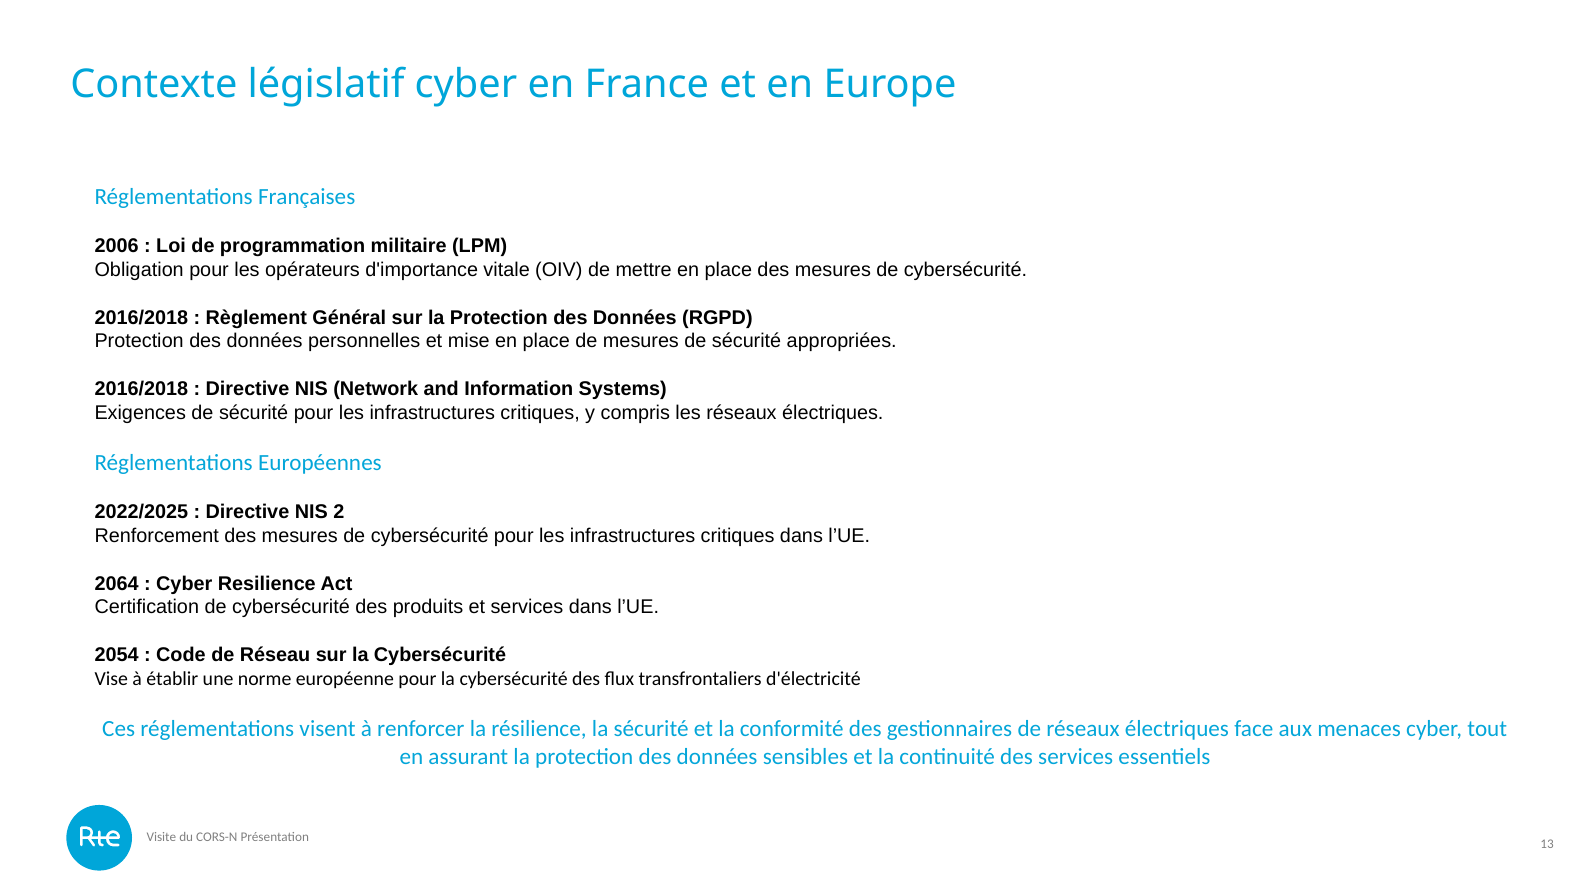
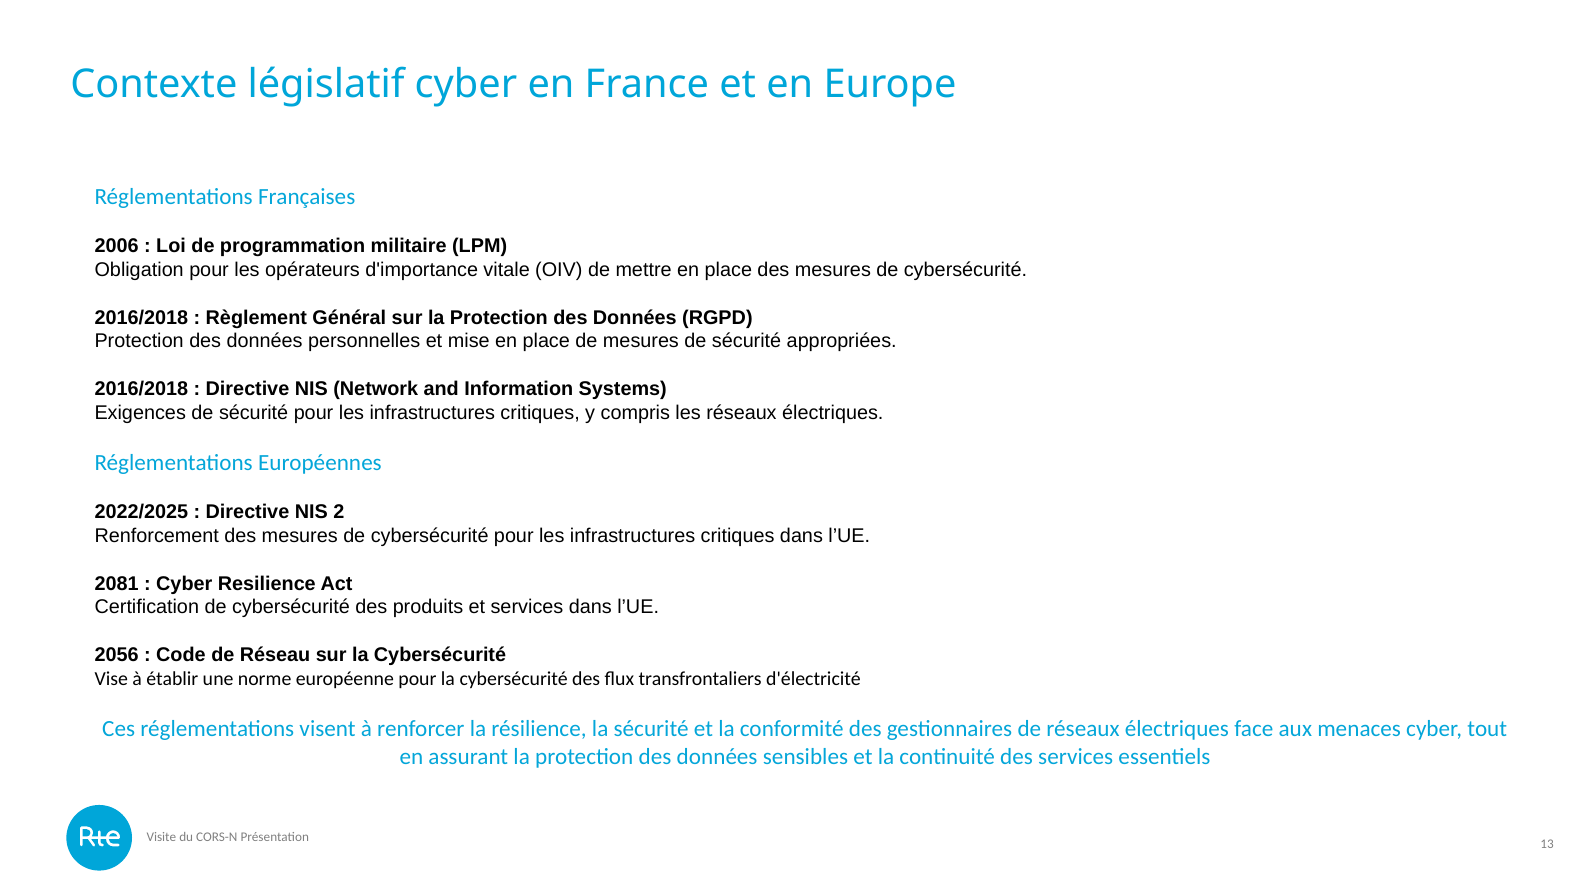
2064: 2064 -> 2081 (117, 583)
2054: 2054 -> 2056 (117, 655)
